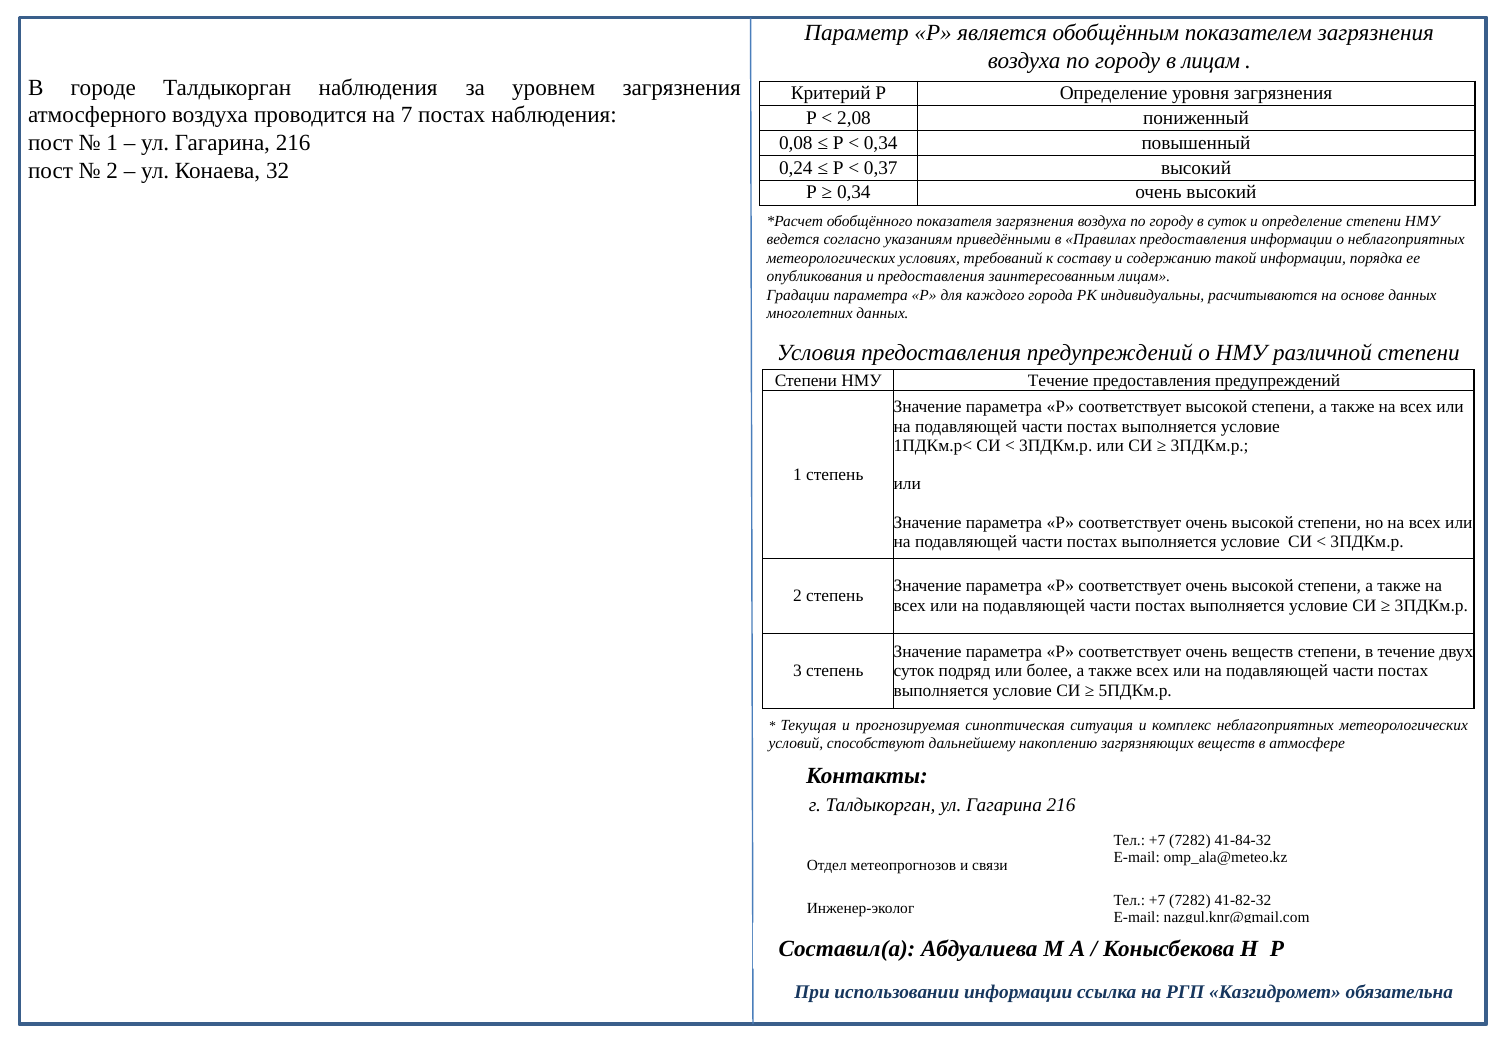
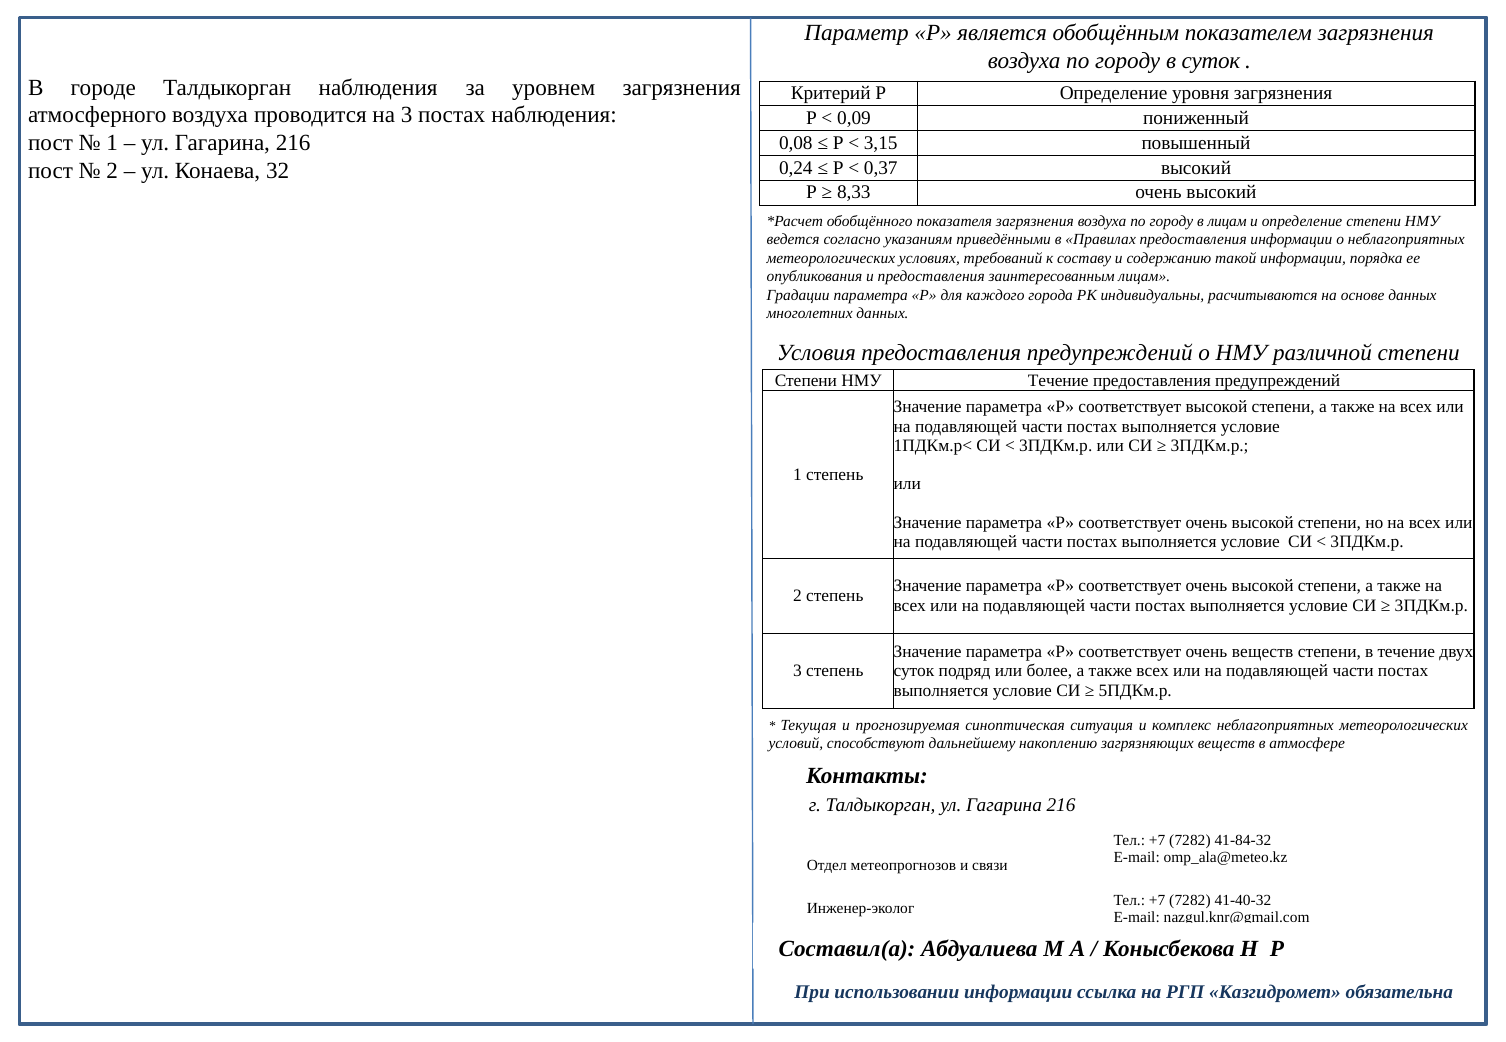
в лицам: лицам -> суток (1211, 61)
на 7: 7 -> 3 (407, 115)
2,08: 2,08 -> 0,09 (854, 118)
0,34: 0,34 -> 3,15 (881, 143)
0,34: 0,34 -> 8,33 (854, 193)
в суток: суток -> лицам (1227, 221)
41-82-32: 41-82-32 -> 41-40-32 (1243, 901)
